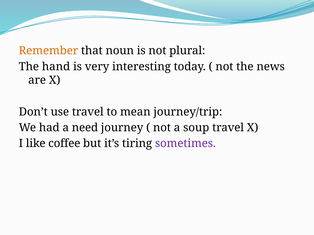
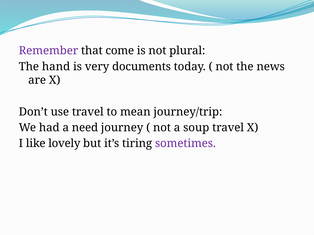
Remember colour: orange -> purple (48, 51)
noun: noun -> come (120, 51)
interesting: interesting -> documents (142, 67)
coffee: coffee -> lovely (64, 144)
